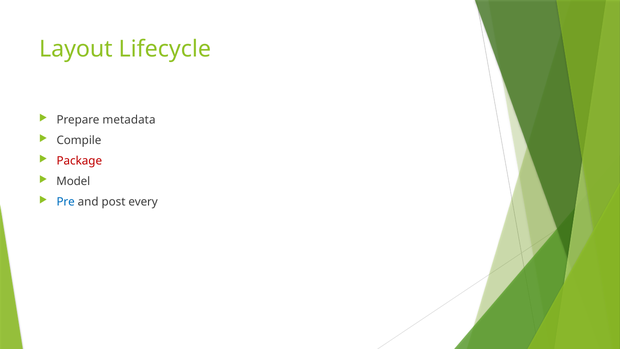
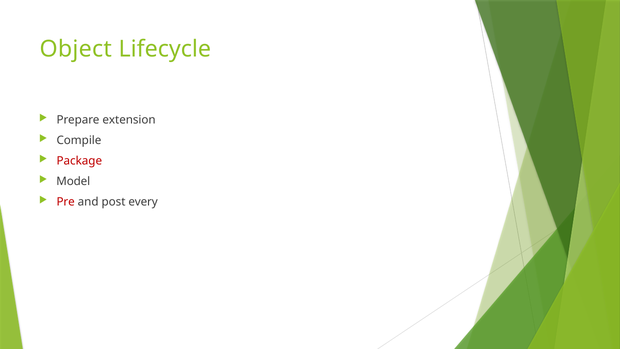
Layout: Layout -> Object (76, 49)
metadata: metadata -> extension (129, 120)
Pre colour: blue -> red (66, 202)
